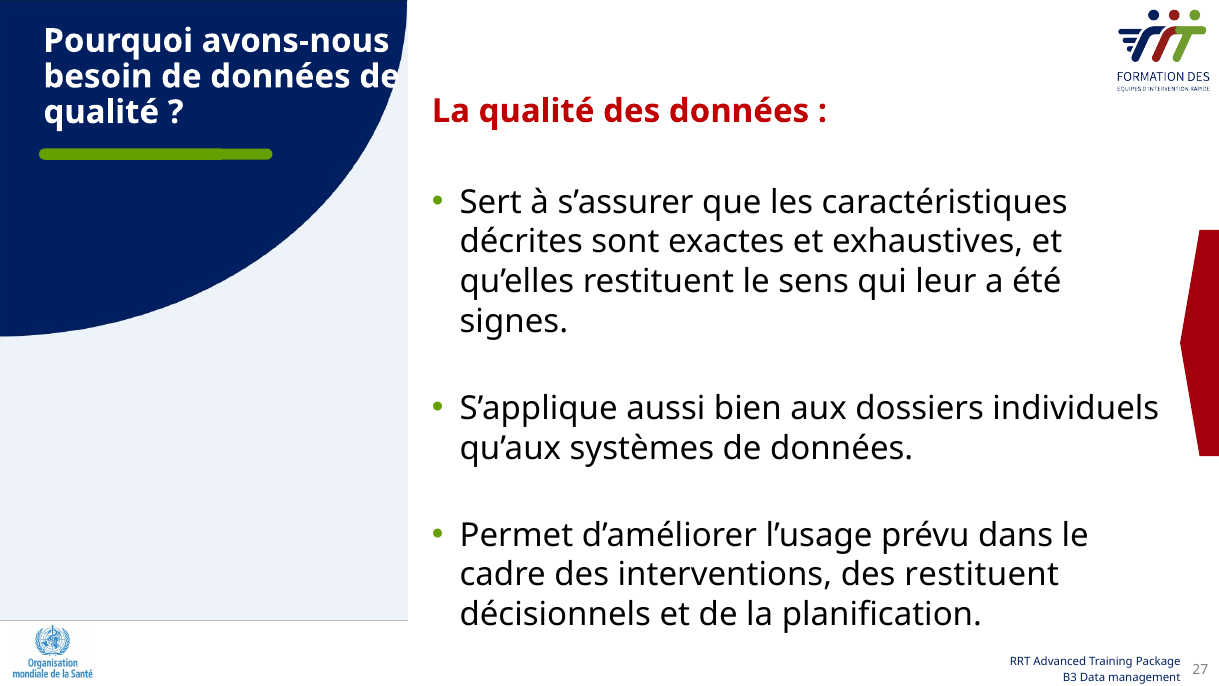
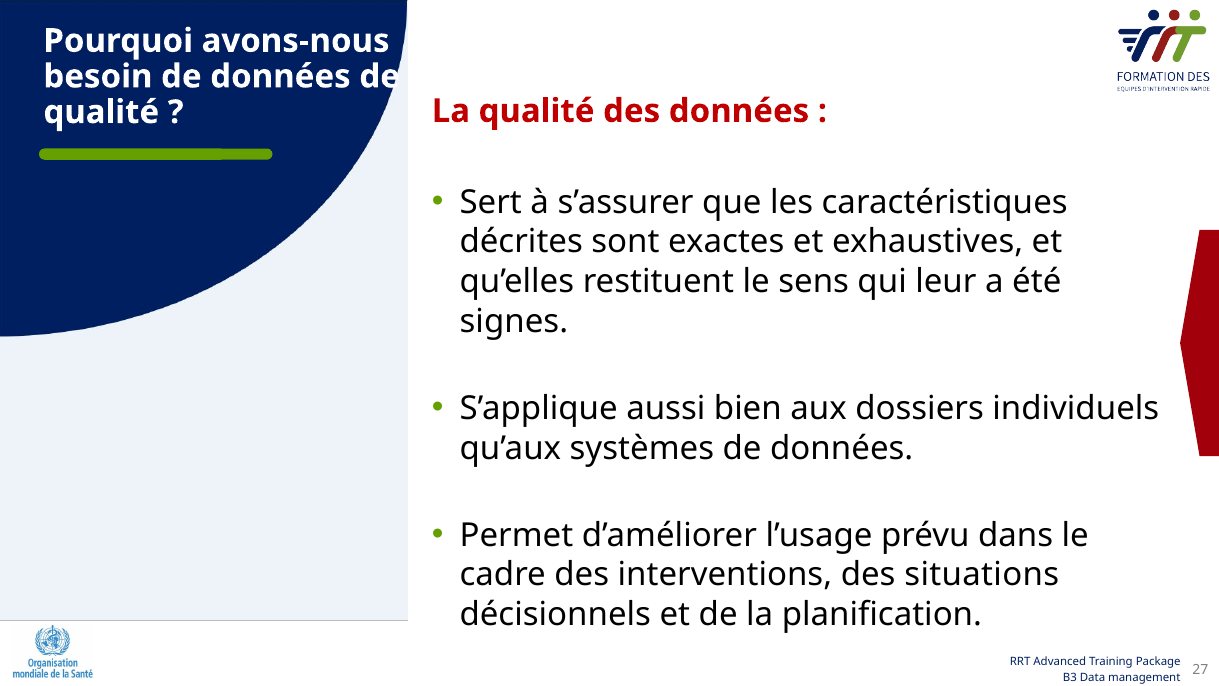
des restituent: restituent -> situations (982, 575)
